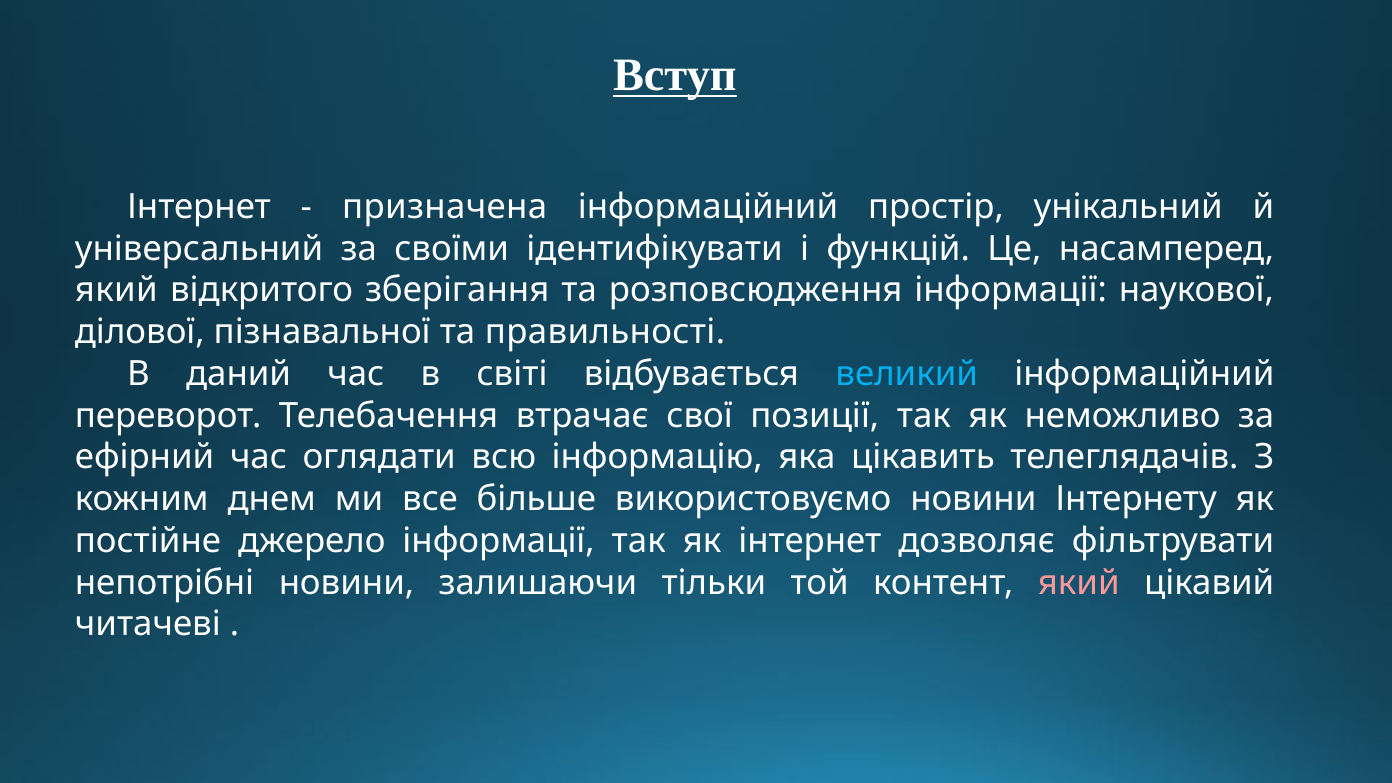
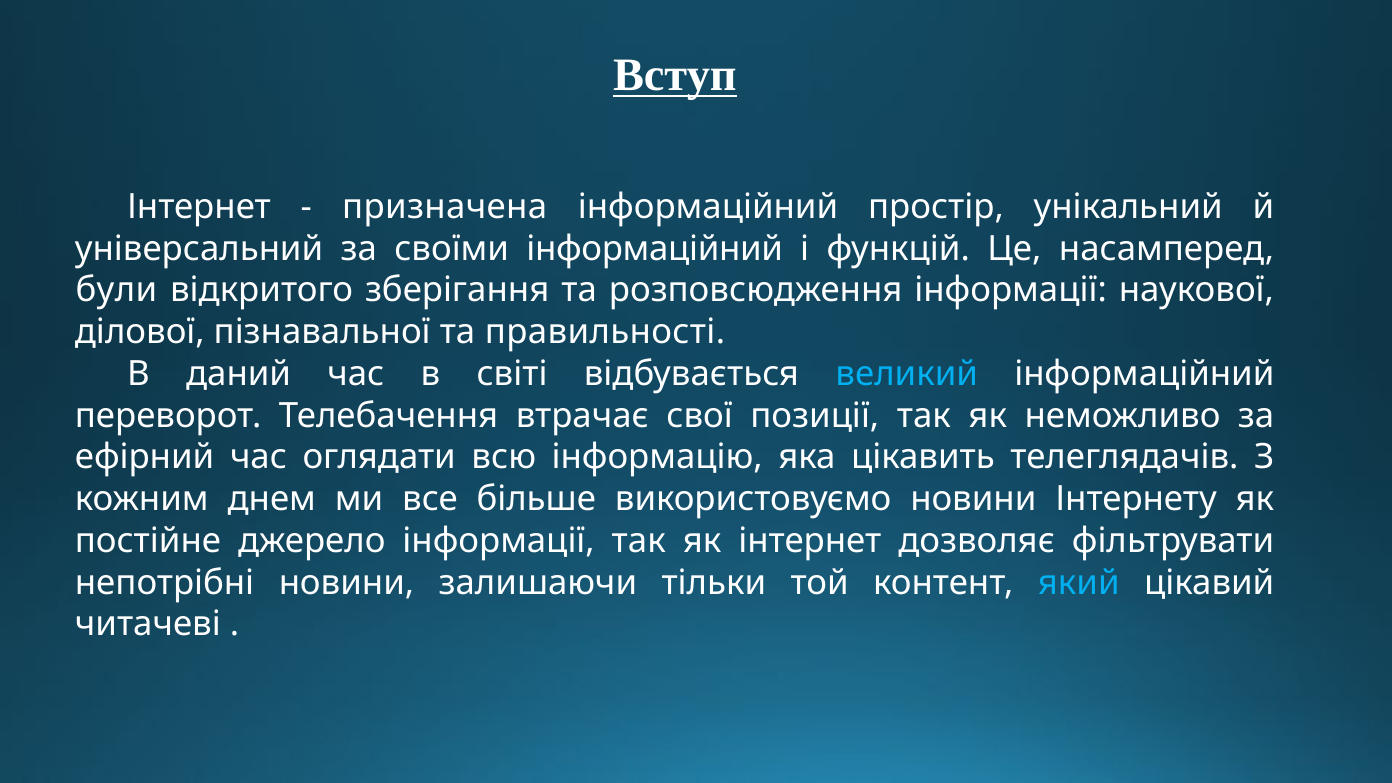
своїми ідентифікувати: ідентифікувати -> інформаційний (655, 249)
який: який -> були (116, 290)
який colour: pink -> light blue (1079, 583)
